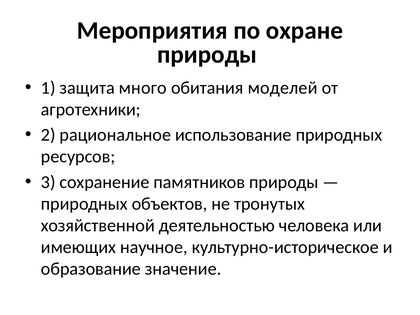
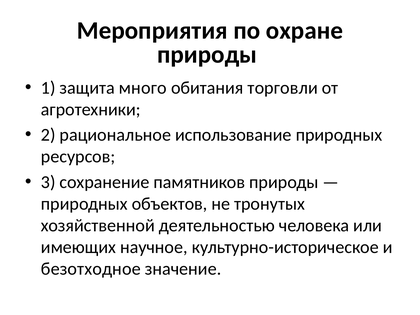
моделей: моделей -> торговли (283, 88)
образование: образование -> безотходное (91, 269)
